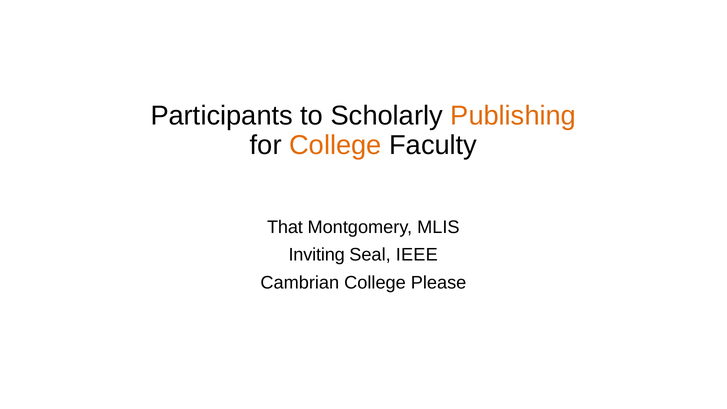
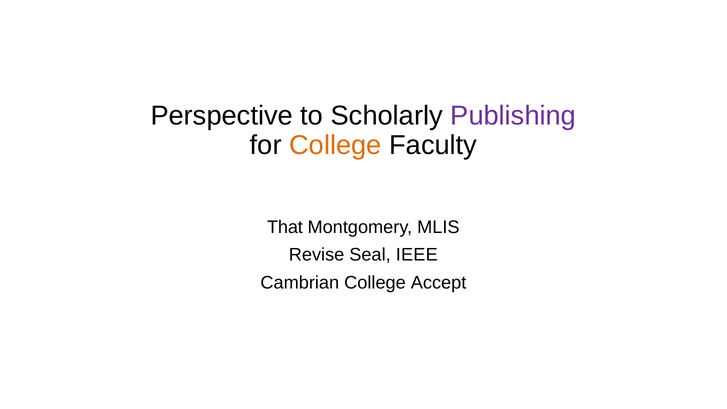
Participants: Participants -> Perspective (222, 116)
Publishing colour: orange -> purple (513, 116)
Inviting: Inviting -> Revise (317, 255)
Please: Please -> Accept (439, 283)
